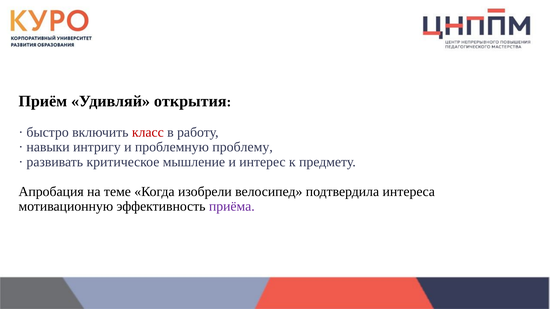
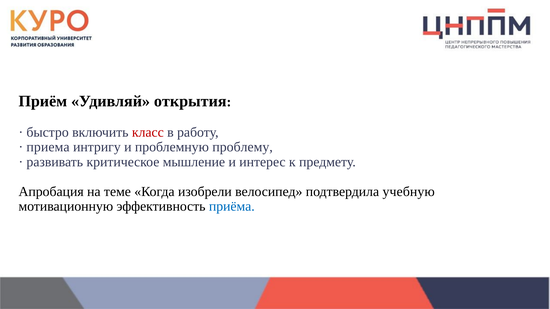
навыки: навыки -> приема (48, 147)
интереса: интереса -> учебную (409, 192)
приёма colour: purple -> blue (232, 207)
